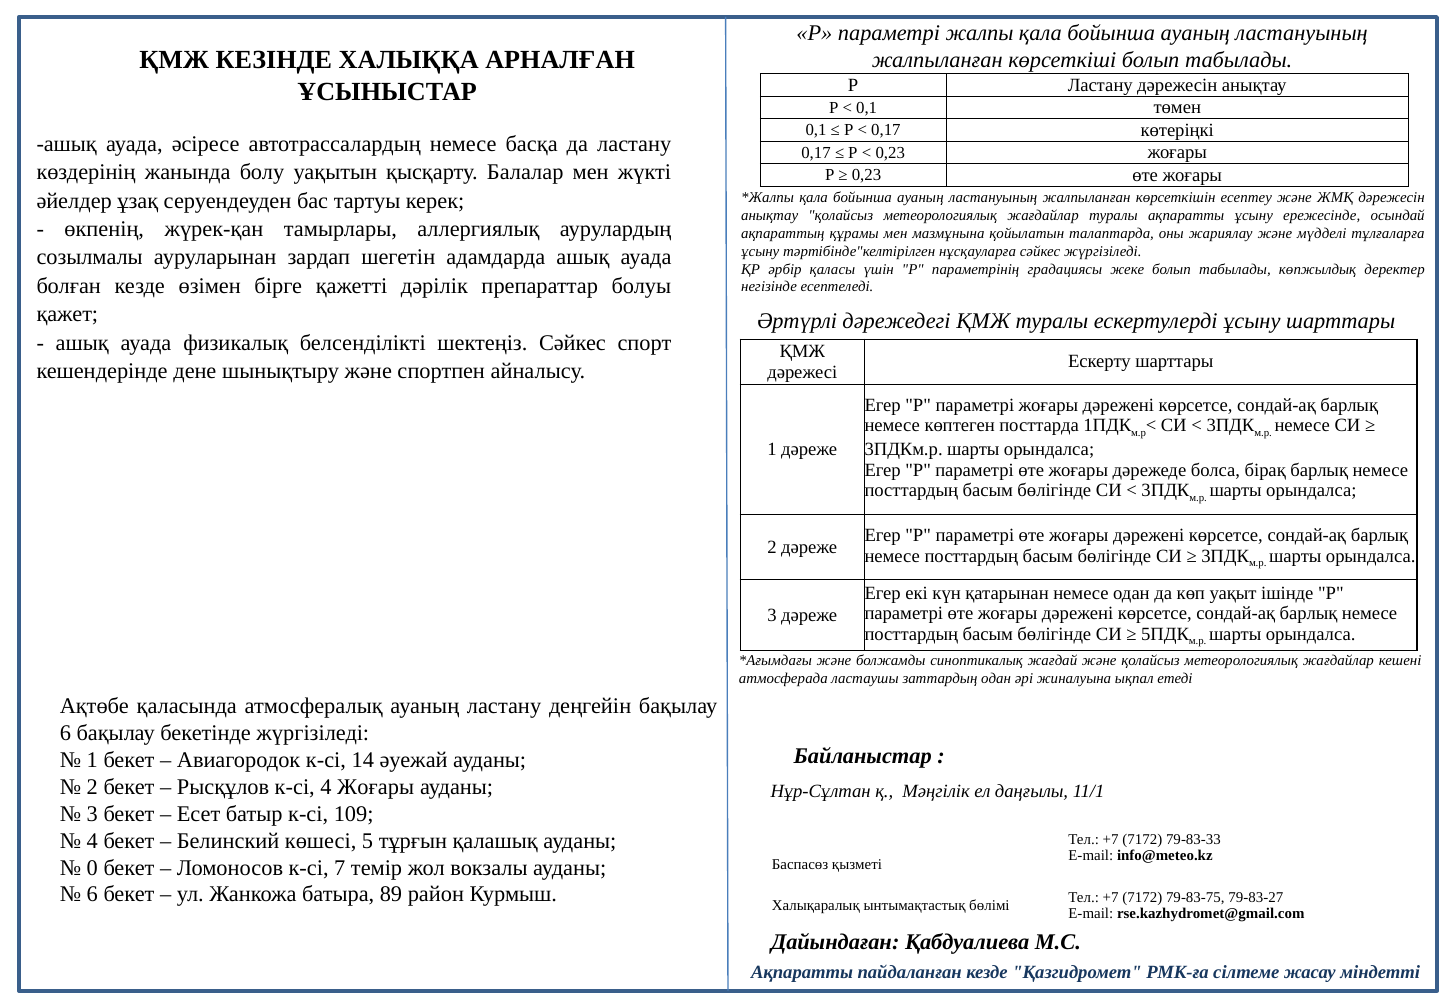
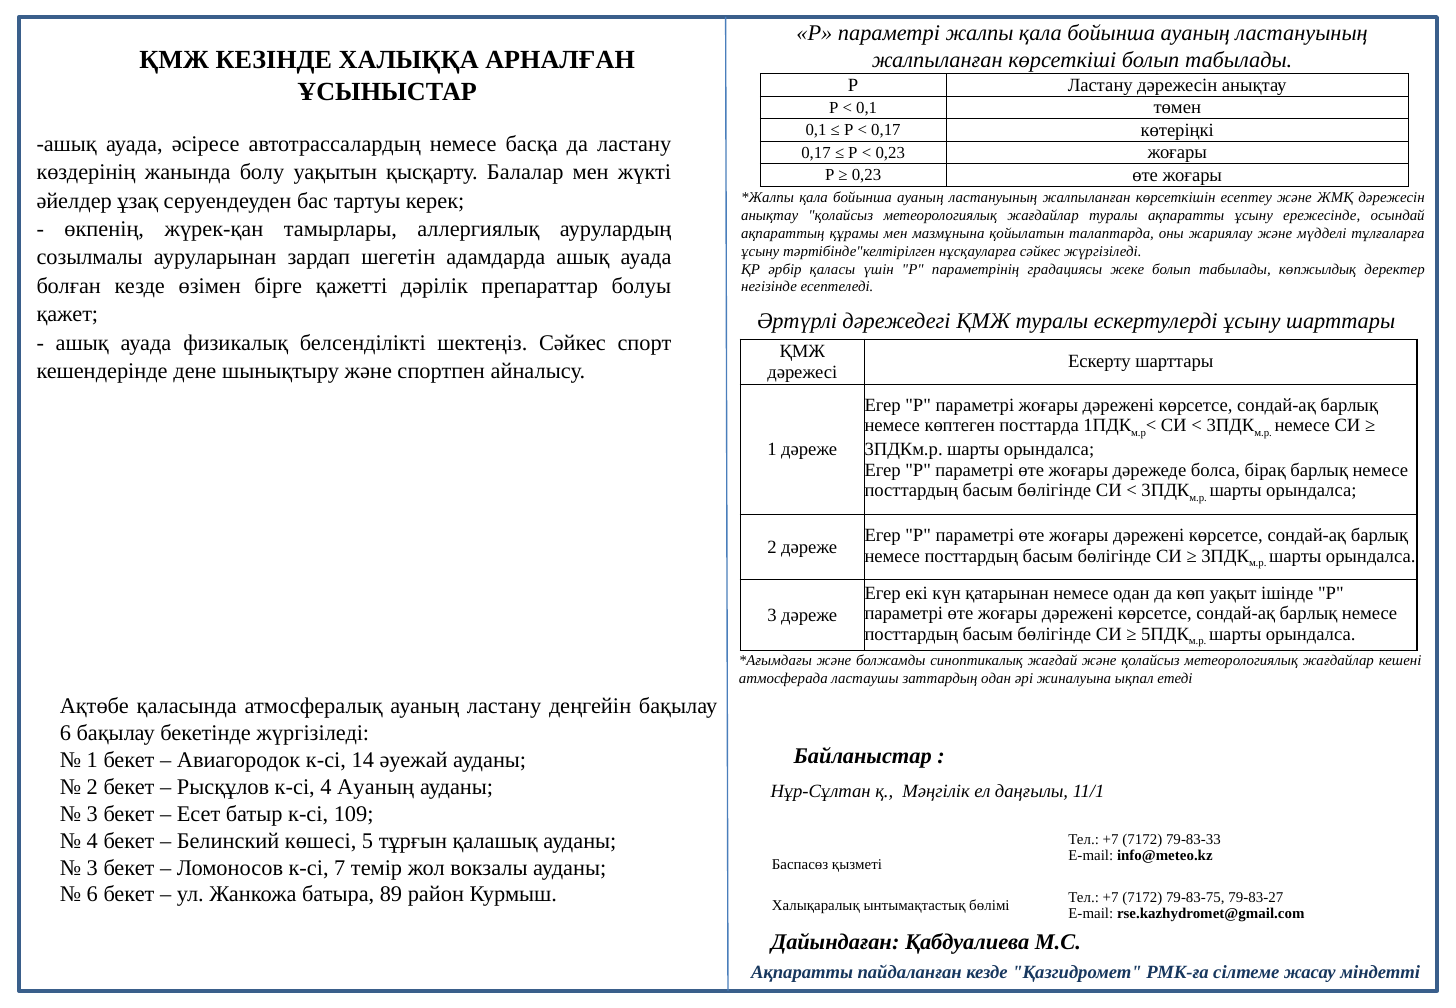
4 Жоғары: Жоғары -> Ауаның (376, 787)
0: 0 -> 3 (92, 868)
